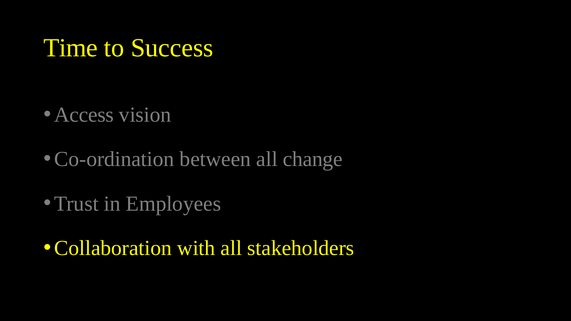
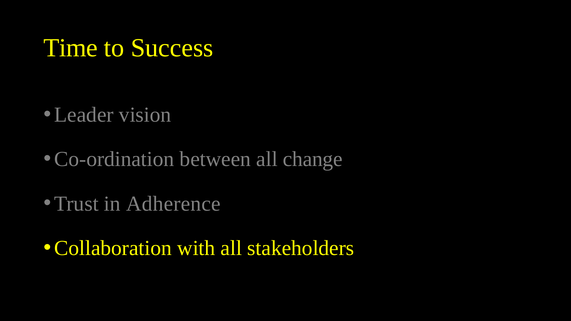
Access: Access -> Leader (84, 115)
Employees: Employees -> Adherence (173, 204)
